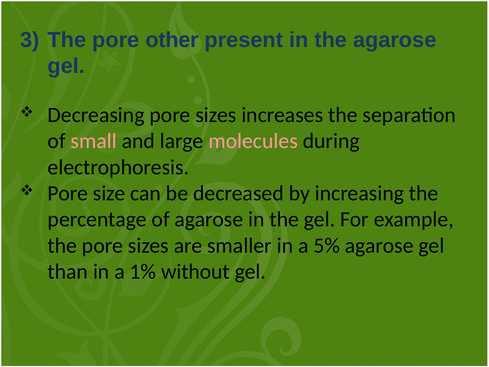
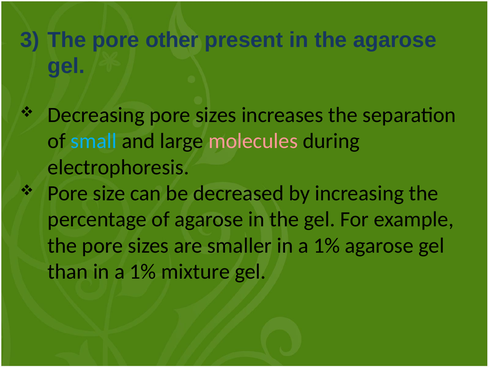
small colour: pink -> light blue (94, 141)
smaller in a 5%: 5% -> 1% (327, 245)
without: without -> mixture (195, 271)
